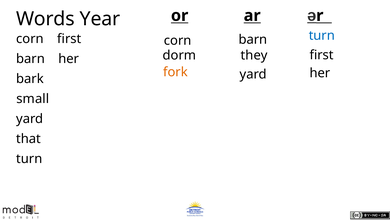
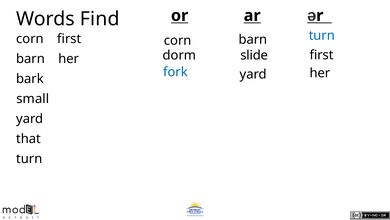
Year: Year -> Find (100, 19)
they: they -> slide (254, 55)
fork colour: orange -> blue (175, 72)
